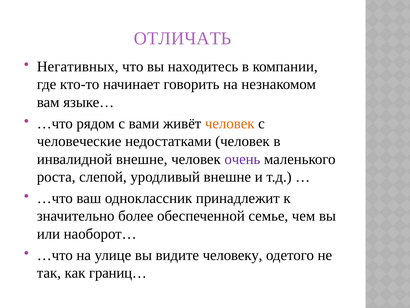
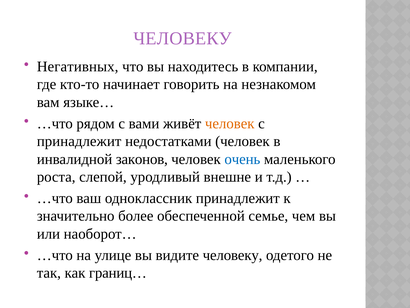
ОТЛИЧАТЬ: ОТЛИЧАТЬ -> ЧЕЛОВЕКУ (183, 38)
человеческие: человеческие -> принадлежит (79, 141)
инвалидной внешне: внешне -> законов (142, 159)
очень colour: purple -> blue (242, 159)
